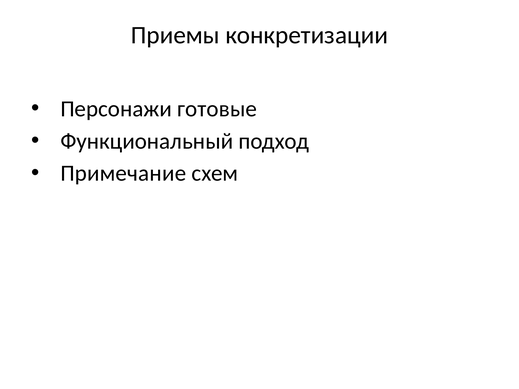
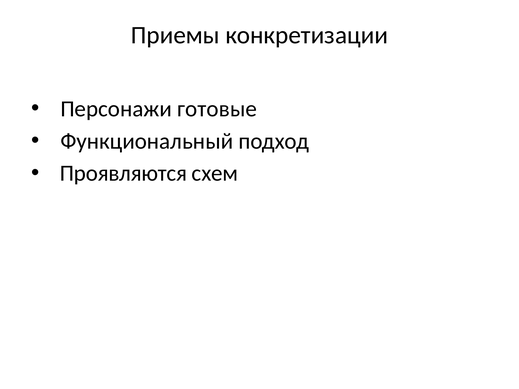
Примечание: Примечание -> Проявляются (123, 173)
